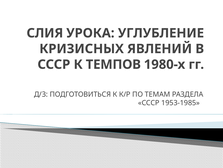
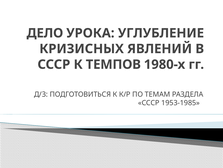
СЛИЯ: СЛИЯ -> ДЕЛО (45, 33)
